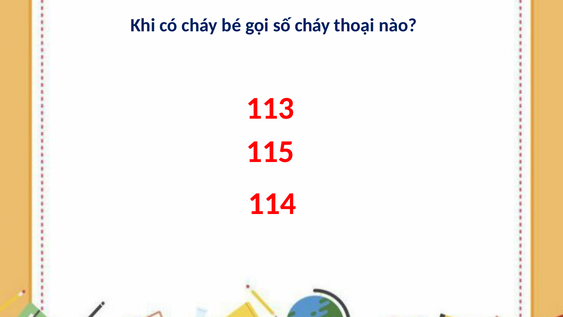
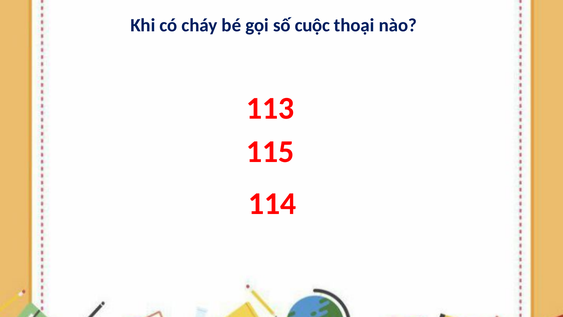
số cháy: cháy -> cuộc (312, 25)
